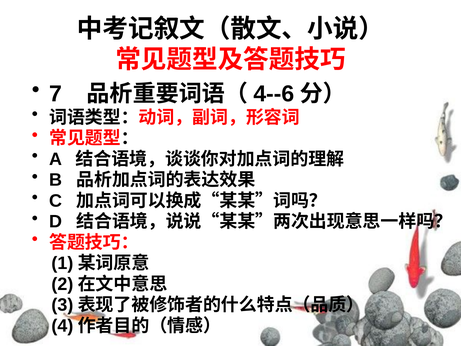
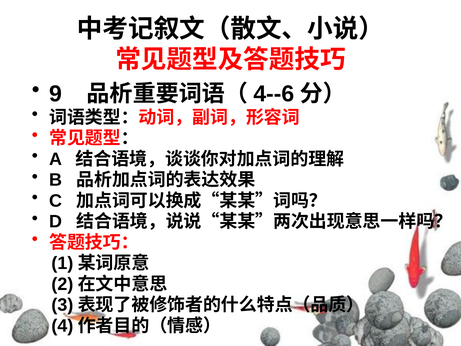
7: 7 -> 9 (56, 94)
